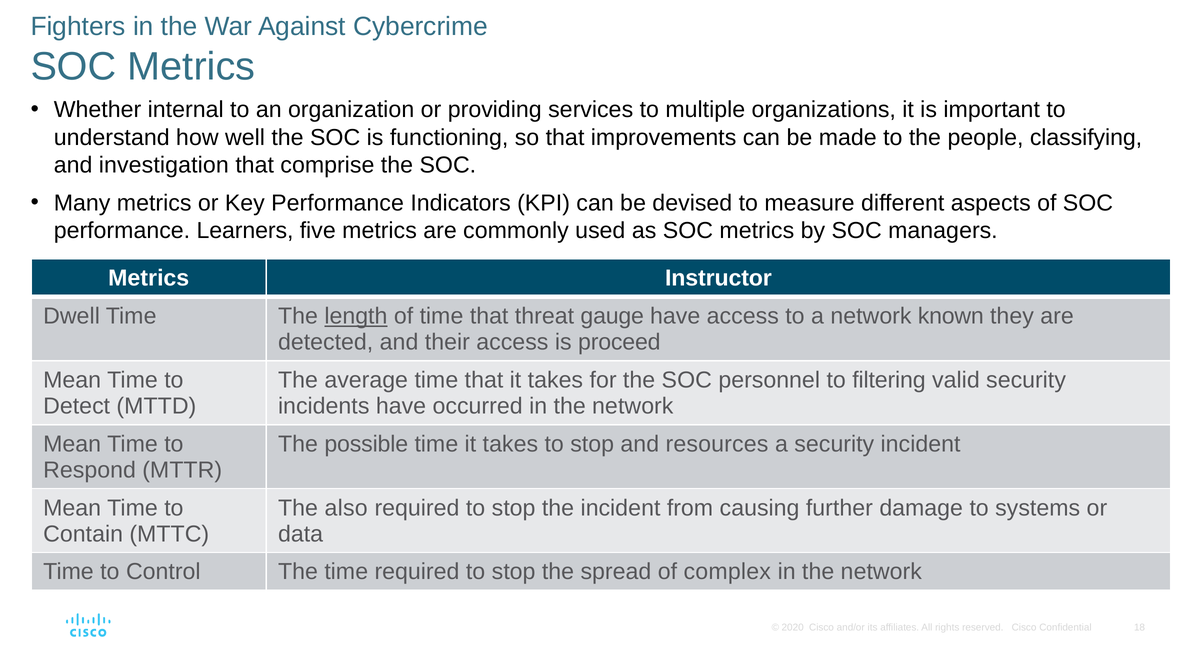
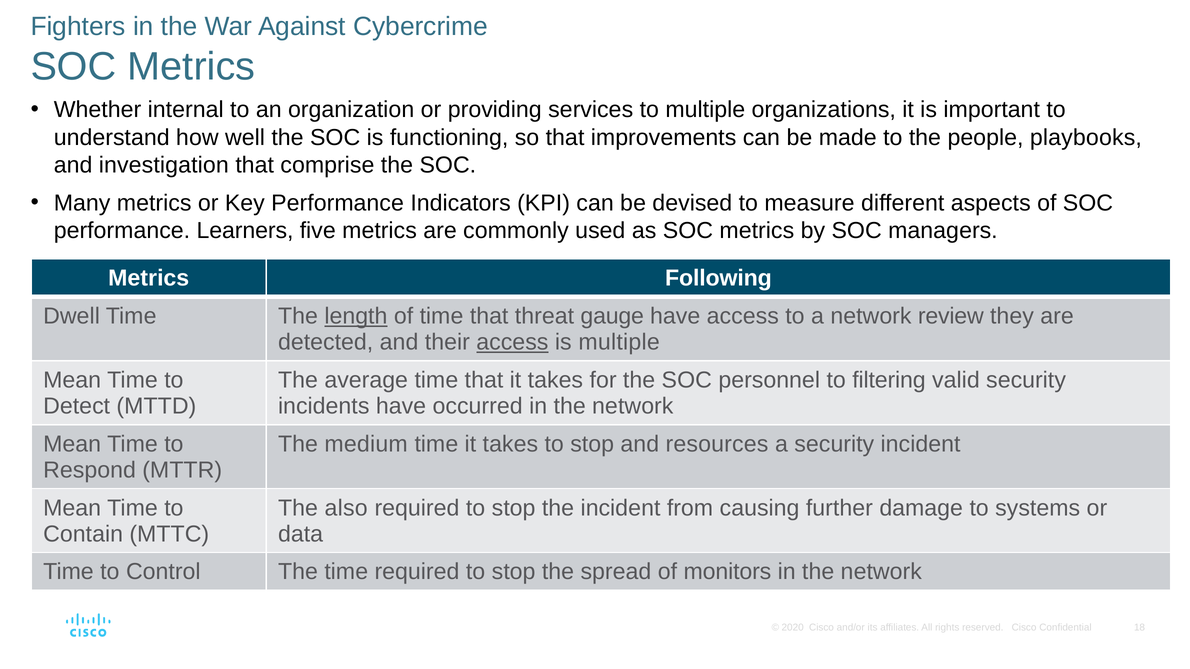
classifying: classifying -> playbooks (1086, 138)
Instructor: Instructor -> Following (718, 278)
known: known -> review (951, 316)
access underline: none -> present (512, 342)
is proceed: proceed -> multiple (619, 342)
possible: possible -> medium (366, 444)
complex: complex -> monitors (727, 572)
